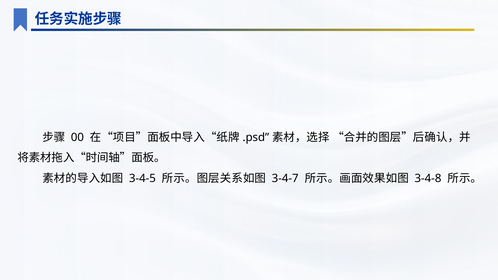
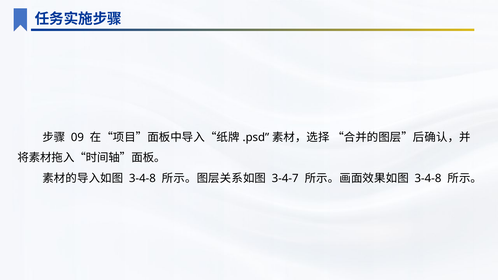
00: 00 -> 09 (77, 137)
3-4-5: 3-4-5 -> 3-4-8 (142, 178)
